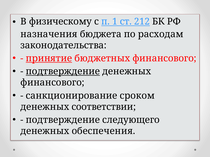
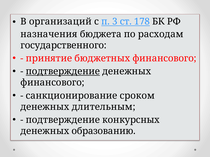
физическому: физическому -> организаций (60, 22)
1: 1 -> 3 (115, 22)
212: 212 -> 178 (142, 22)
законодательства: законодательства -> государственного (64, 45)
принятие underline: present -> none (49, 59)
соответствии: соответствии -> длительным (104, 107)
следующего: следующего -> конкурсных (131, 120)
обеспечения: обеспечения -> образованию (104, 131)
